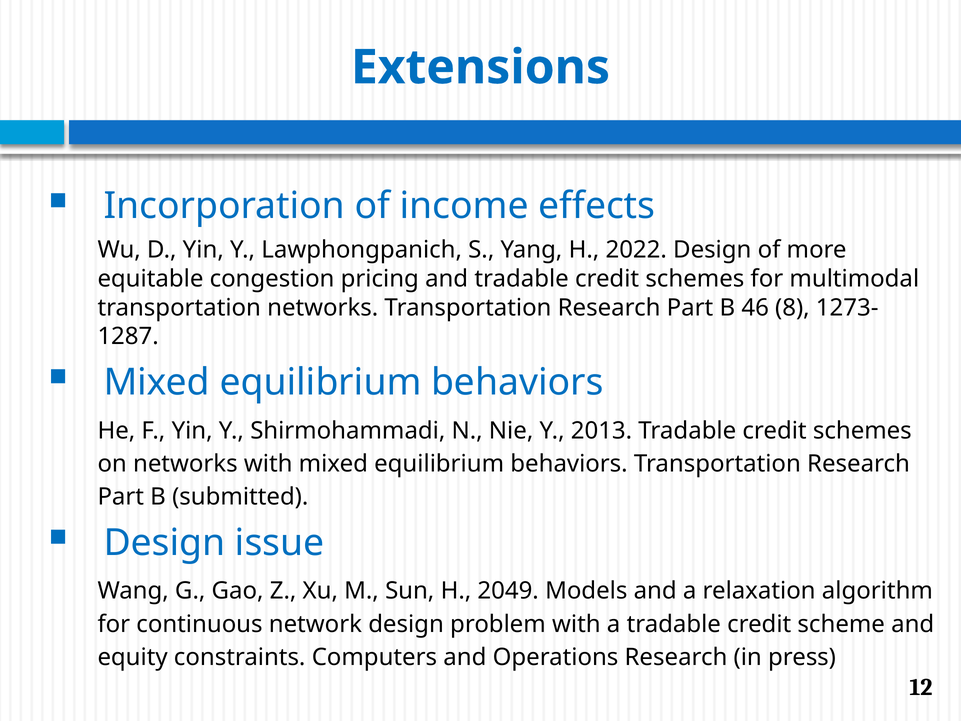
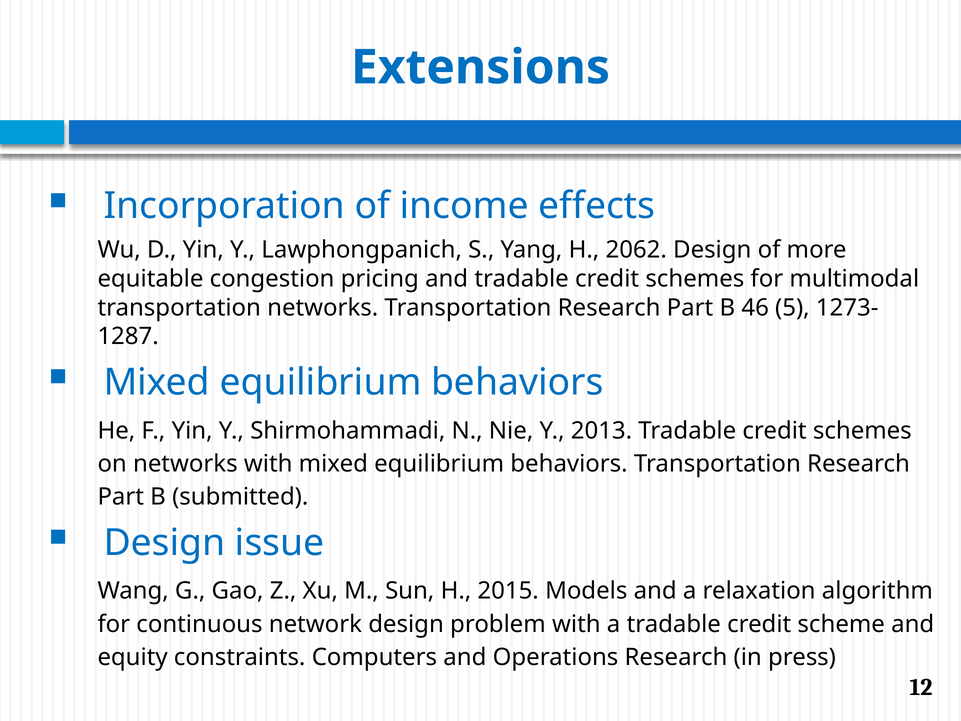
2022: 2022 -> 2062 (636, 250)
8: 8 -> 5 (792, 308)
2049: 2049 -> 2015 (508, 591)
